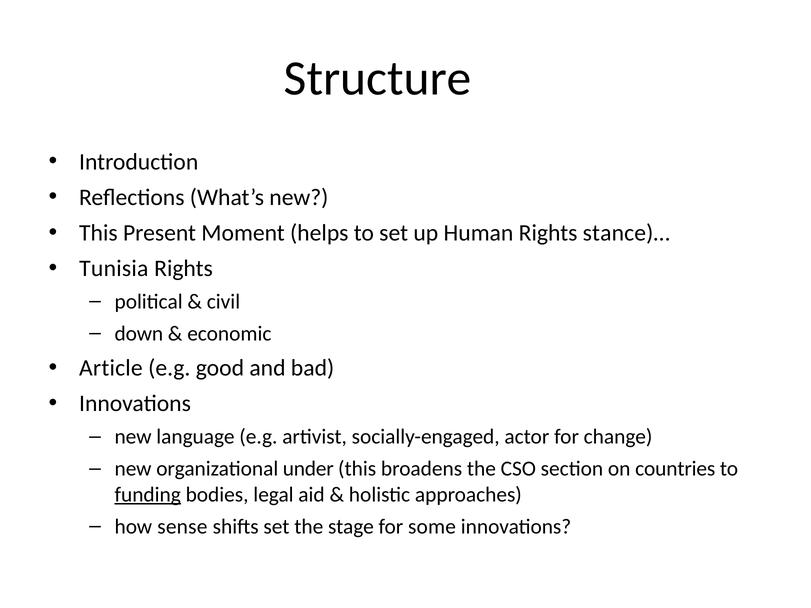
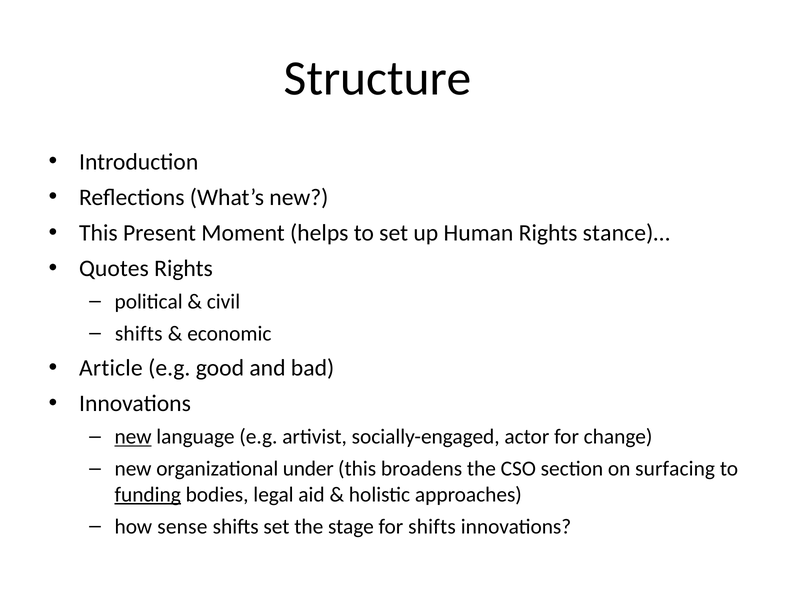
Tunisia: Tunisia -> Quotes (114, 269)
down: down -> shifts (139, 334)
new underline: none -> present (133, 437)
countries: countries -> surfacing (675, 469)
for some: some -> shifts (432, 527)
